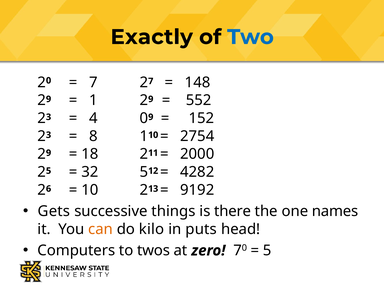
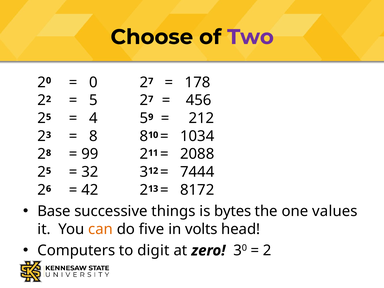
Exactly: Exactly -> Choose (152, 37)
Two colour: blue -> purple (250, 37)
7: 7 -> 0 (93, 82)
148: 148 -> 178 (198, 82)
9: 9 -> 2 (49, 99)
1: 1 -> 5 (93, 100)
9: 9 -> 7 (151, 99)
552: 552 -> 456 (199, 100)
3: 3 -> 5 (49, 117)
4 0: 0 -> 5 (144, 118)
152: 152 -> 212 (201, 118)
8 1: 1 -> 8 (144, 136)
2754: 2754 -> 1034 (197, 136)
9: 9 -> 8 (49, 153)
18: 18 -> 99 (90, 154)
2000: 2000 -> 2088 (197, 154)
32 5: 5 -> 3 (144, 172)
4282: 4282 -> 7444 (197, 172)
10: 10 -> 42 (90, 190)
9192: 9192 -> 8172 (197, 190)
Gets: Gets -> Base (54, 211)
there: there -> bytes (233, 211)
names: names -> values (335, 211)
kilo: kilo -> five (152, 229)
puts: puts -> volts (201, 229)
twos: twos -> digit (153, 251)
zero 7: 7 -> 3 (238, 251)
5: 5 -> 2 (267, 251)
